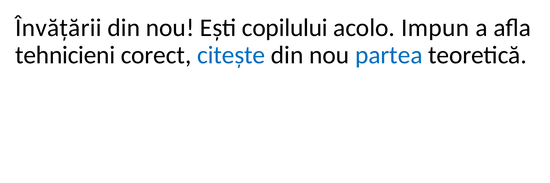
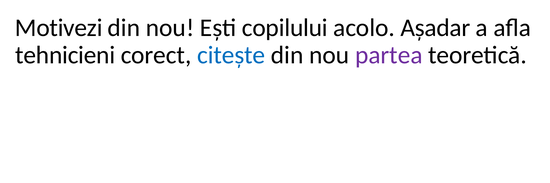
Învățării: Învățării -> Motivezi (59, 28)
Impun: Impun -> Așadar (435, 28)
partea colour: blue -> purple (389, 55)
